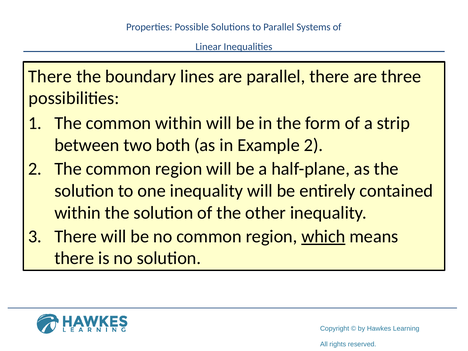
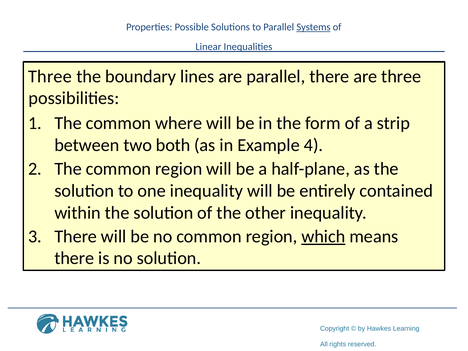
Systems underline: none -> present (313, 27)
There: There -> Three (50, 76)
common within: within -> where (179, 123)
Example 2: 2 -> 4 (313, 145)
